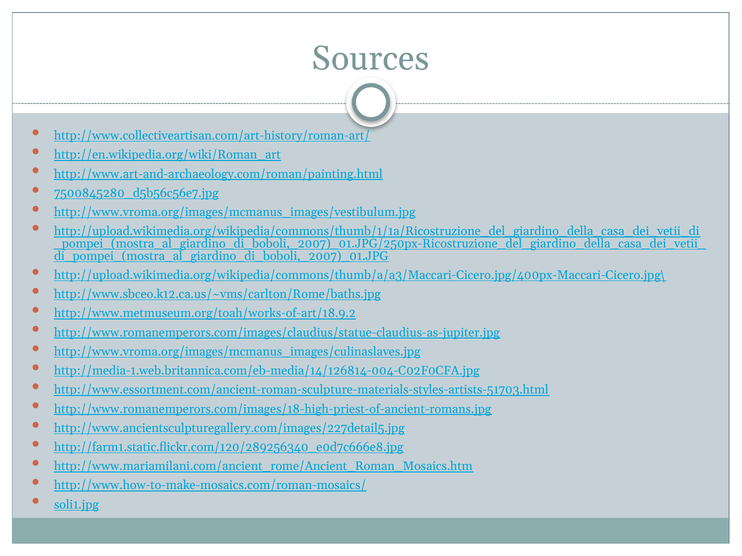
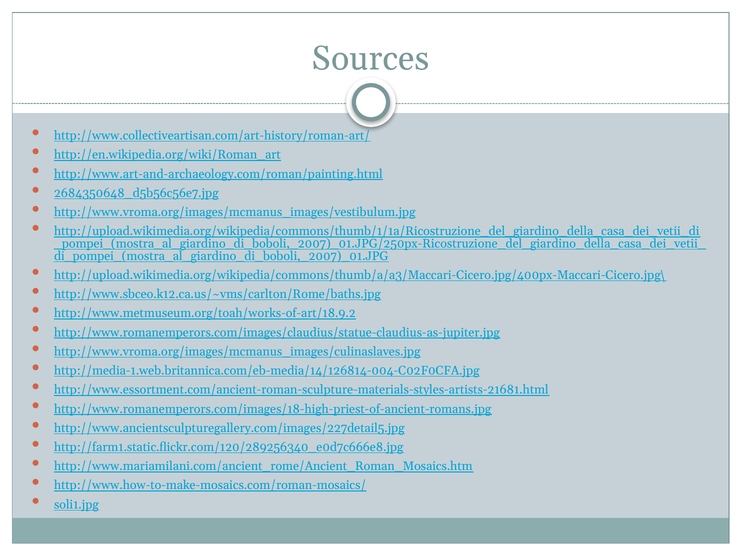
7500845280_d5b56c56e7.jpg: 7500845280_d5b56c56e7.jpg -> 2684350648_d5b56c56e7.jpg (136, 193)
http://www.essortment.com/ancient-roman-sculpture-materials-styles-artists-51703.html: http://www.essortment.com/ancient-roman-sculpture-materials-styles-artists-51703.html -> http://www.essortment.com/ancient-roman-sculpture-materials-styles-artists-21681.html (301, 390)
